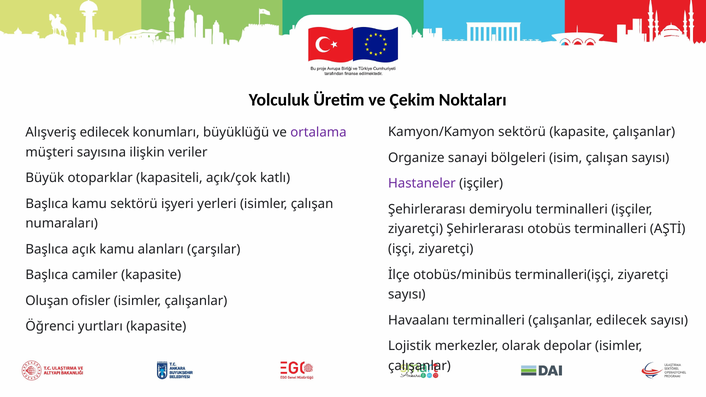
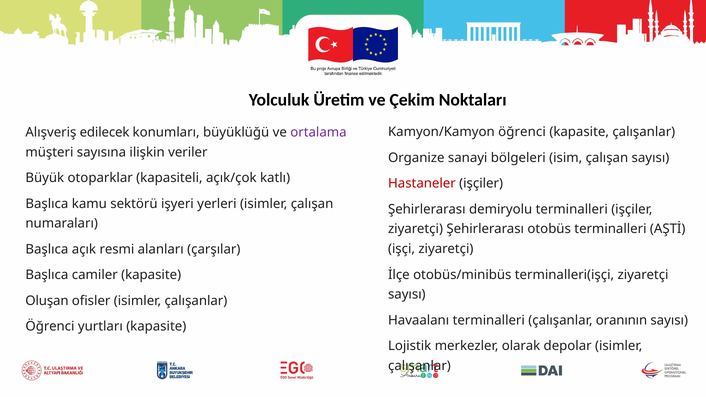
Kamyon/Kamyon sektörü: sektörü -> öğrenci (522, 132)
Hastaneler colour: purple -> red (422, 184)
açık kamu: kamu -> resmi (117, 249)
çalışanlar edilecek: edilecek -> oranının (622, 320)
